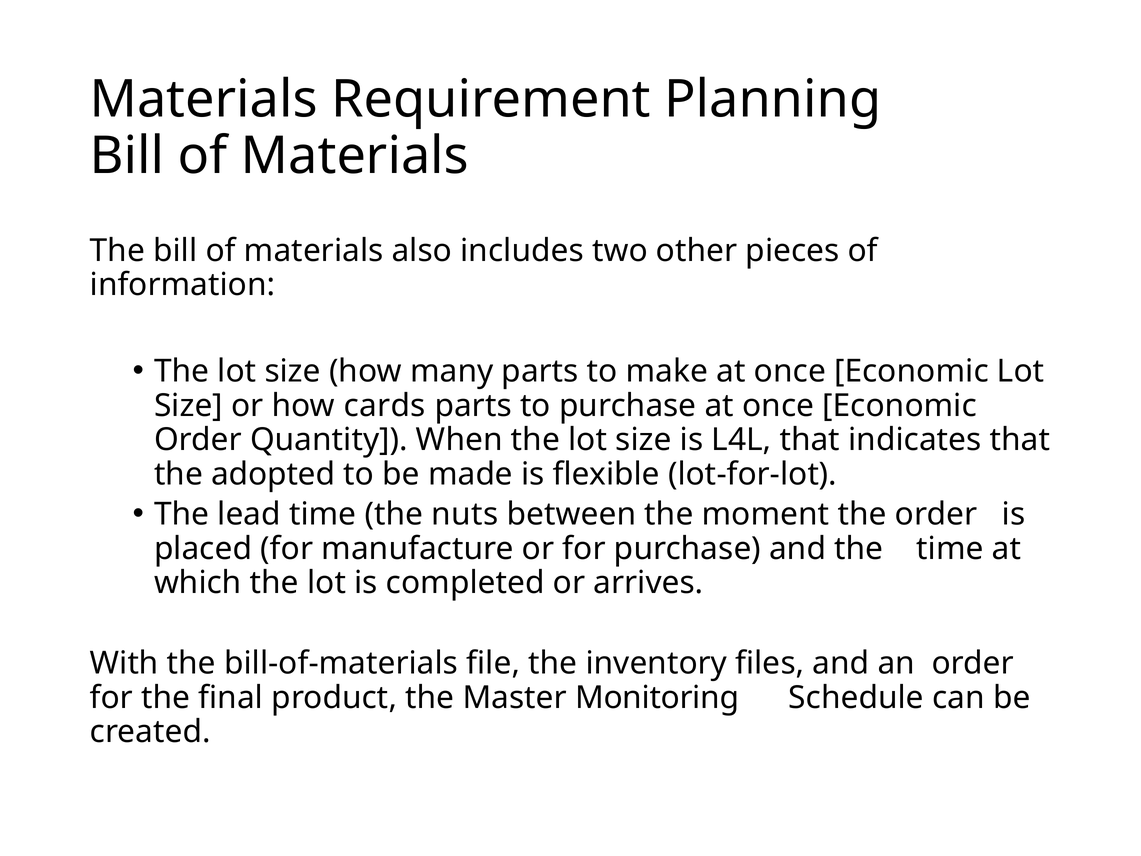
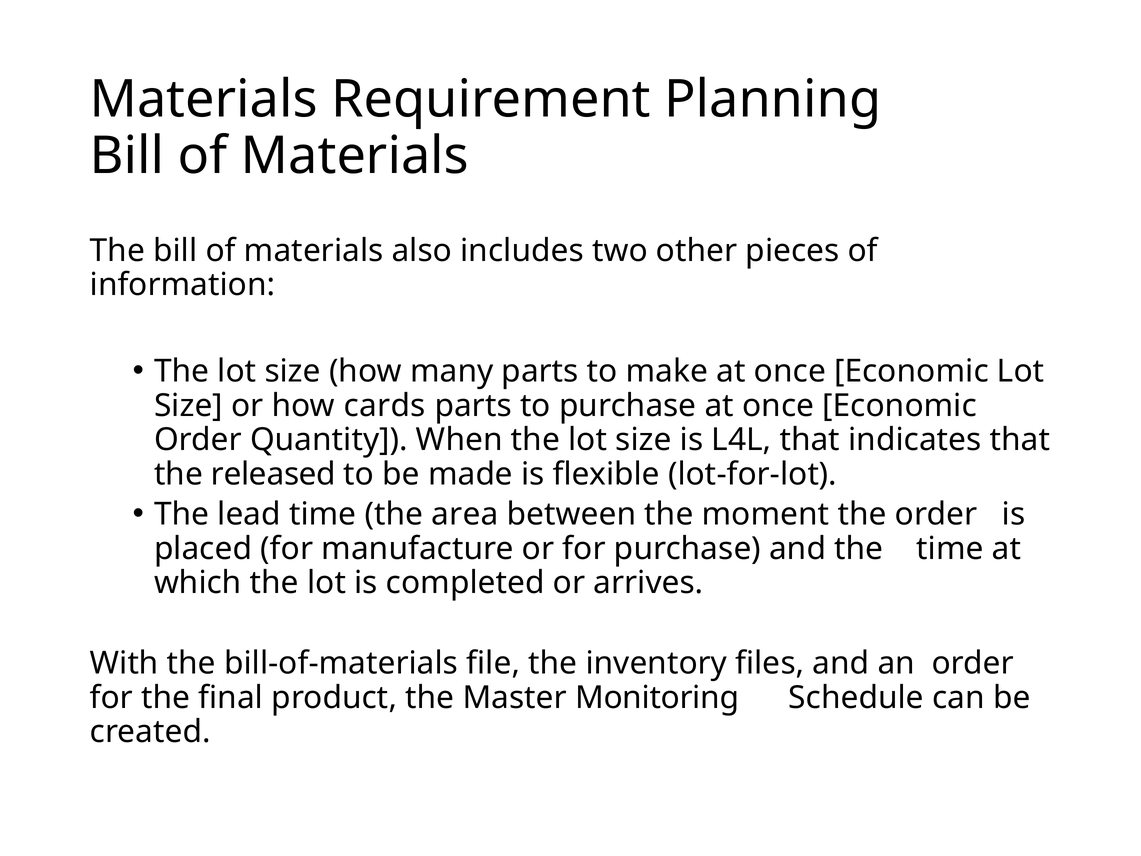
adopted: adopted -> released (273, 474)
nuts: nuts -> area (465, 514)
